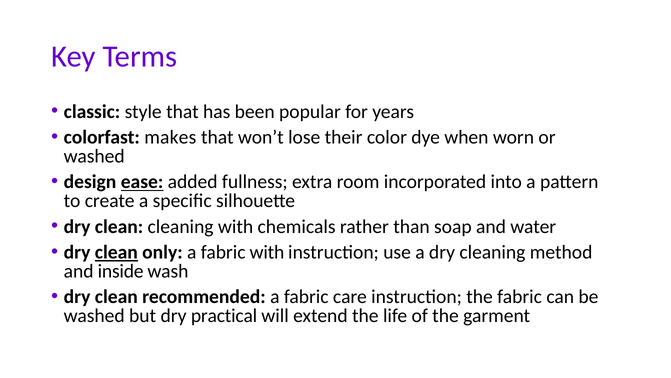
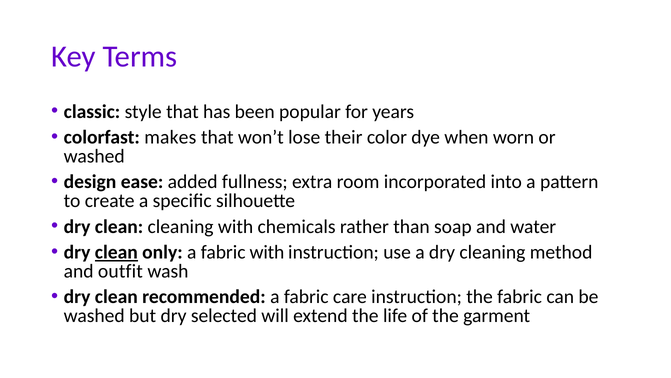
ease underline: present -> none (142, 182)
inside: inside -> outfit (120, 271)
practical: practical -> selected (224, 315)
